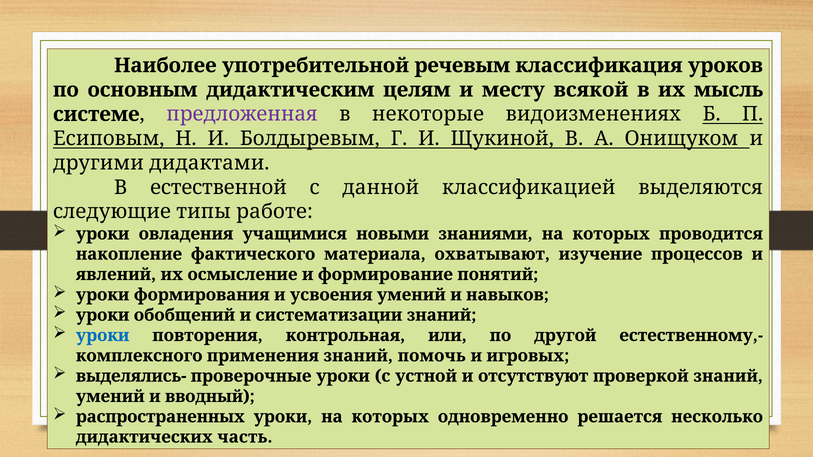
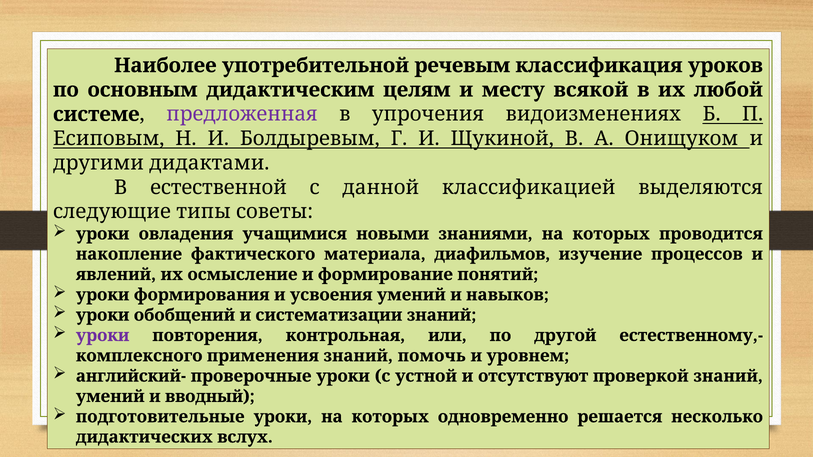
мысль: мысль -> любой (728, 90)
некоторые: некоторые -> упрочения (428, 114)
работе: работе -> советы (275, 212)
охвaтывают: охвaтывают -> диафильмов (492, 254)
уроки colour: blue -> purple (103, 336)
игровых: игровых -> уровнем (528, 356)
выделялись-: выделялись- -> английский- (131, 376)
распространенных: распространенных -> подготовительные (160, 417)
часть: часть -> вслух (245, 437)
